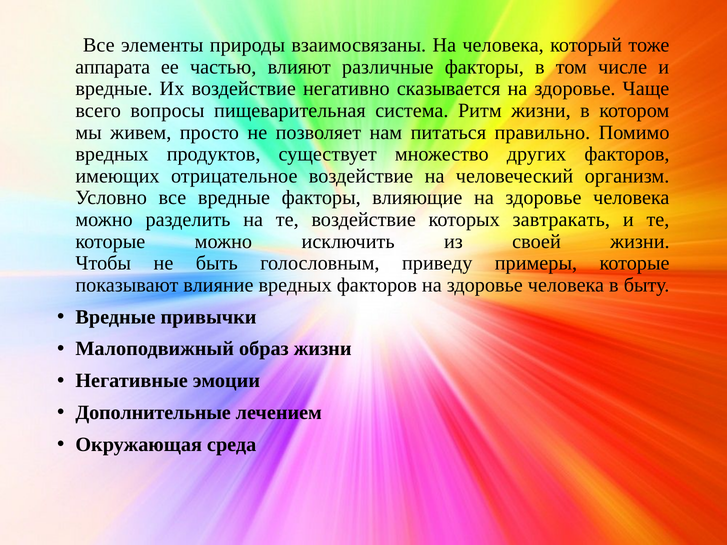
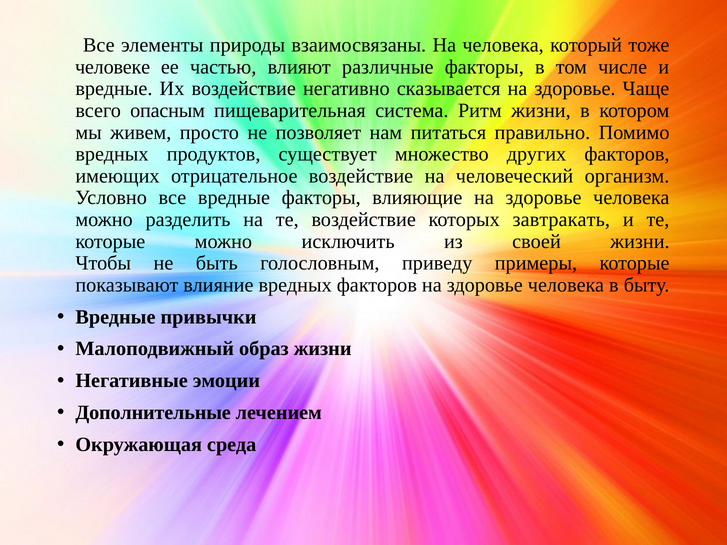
аппарата: аппарата -> человеке (113, 67)
вопросы: вопросы -> опасным (168, 111)
